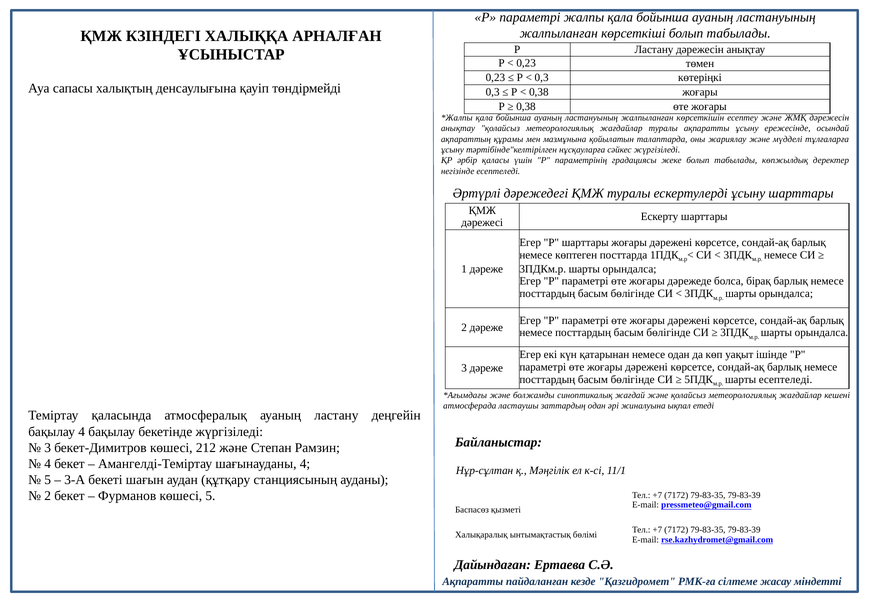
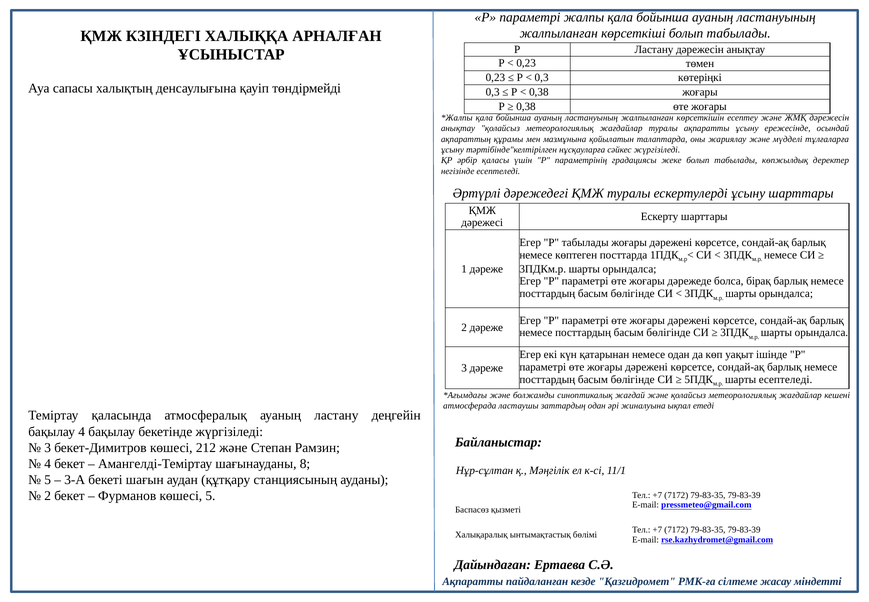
Р шарттары: шарттары -> табылады (585, 242)
шағынауданы 4: 4 -> 8 (305, 463)
